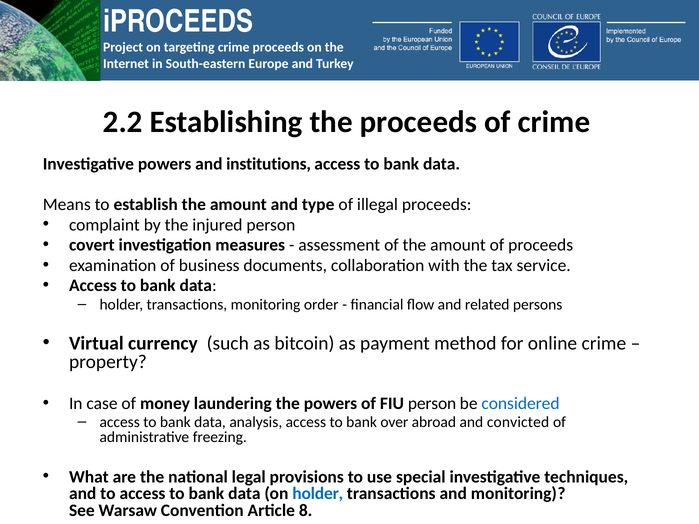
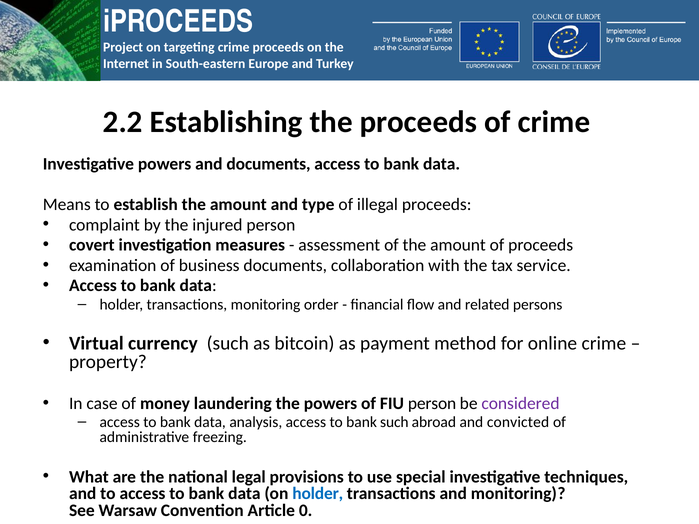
and institutions: institutions -> documents (269, 164)
considered colour: blue -> purple (521, 404)
bank over: over -> such (394, 423)
8: 8 -> 0 (306, 511)
